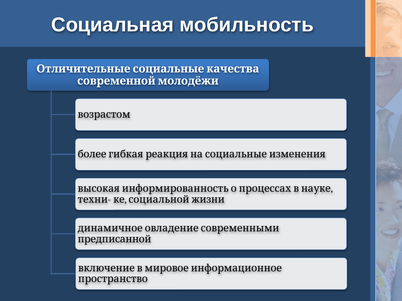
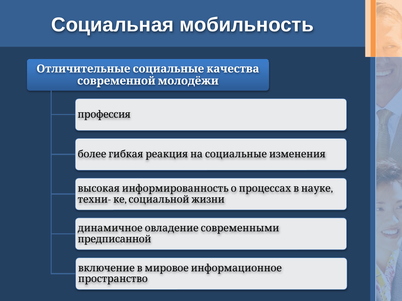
возрастом: возрастом -> профессия (104, 115)
